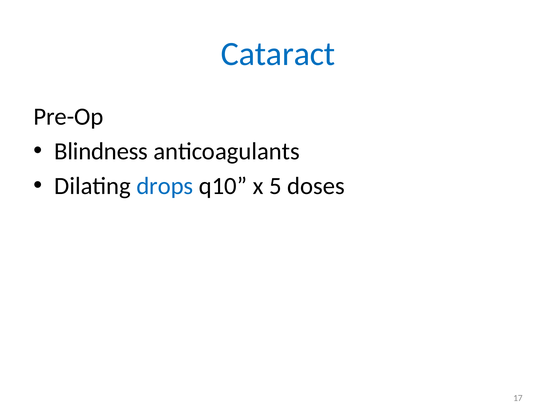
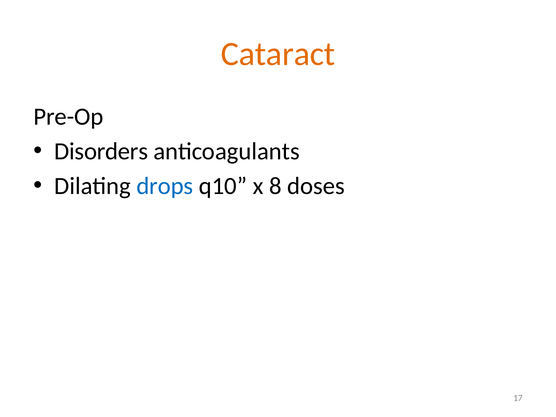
Cataract colour: blue -> orange (278, 54)
Blindness: Blindness -> Disorders (101, 151)
5: 5 -> 8 (275, 186)
